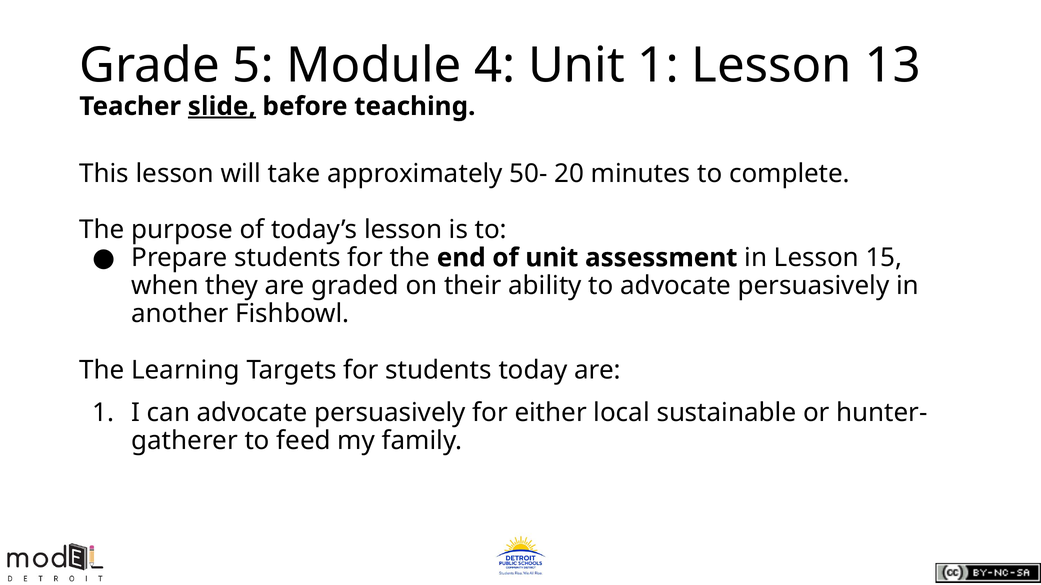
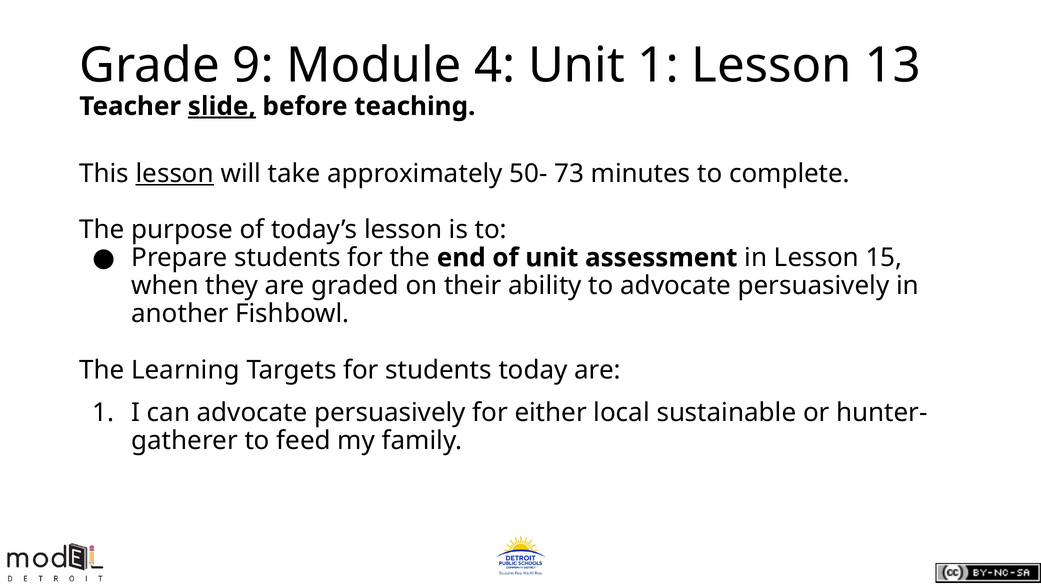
5: 5 -> 9 (253, 66)
lesson underline: none -> present (175, 174)
20: 20 -> 73 (569, 174)
